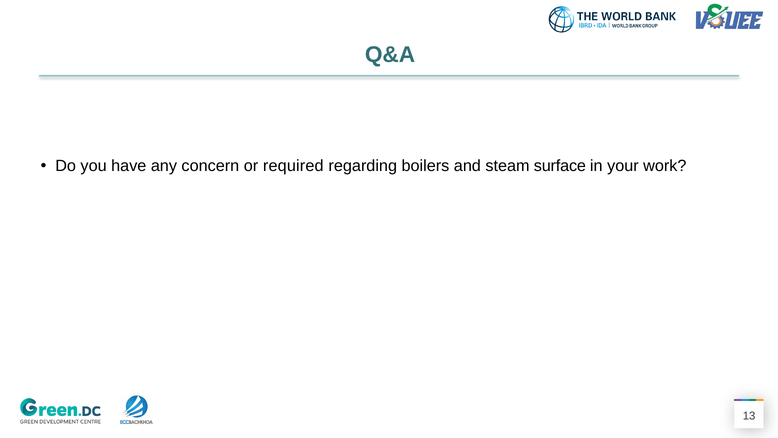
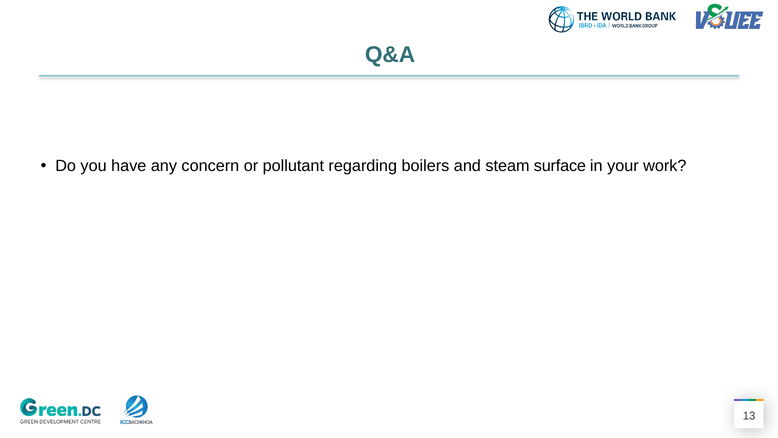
required: required -> pollutant (293, 166)
